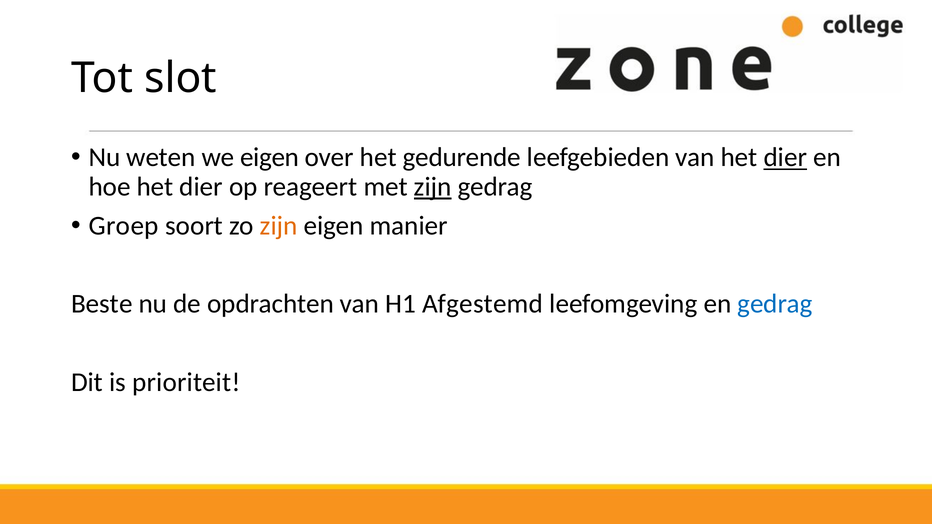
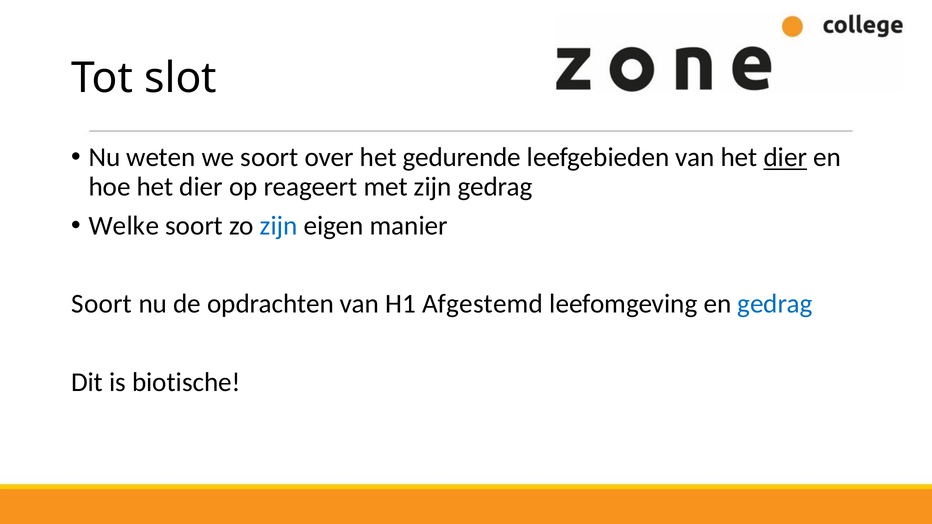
we eigen: eigen -> soort (269, 158)
zijn underline: present -> none (433, 187)
Groep: Groep -> Welke (124, 226)
zijn colour: orange -> blue (279, 226)
Beste: Beste -> Soort (102, 304)
prioriteit: prioriteit -> biotische (186, 382)
